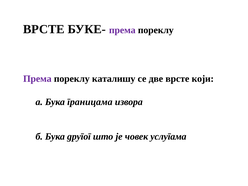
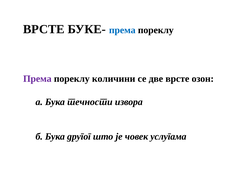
према colour: purple -> blue (122, 30)
каталишу: каталишу -> количини (114, 79)
који: који -> озон (203, 79)
границама: границама -> течности (90, 102)
